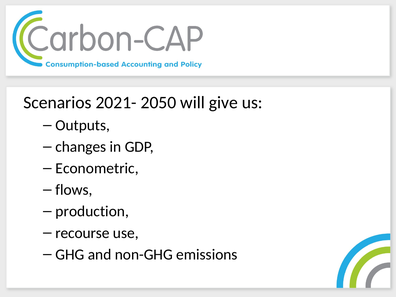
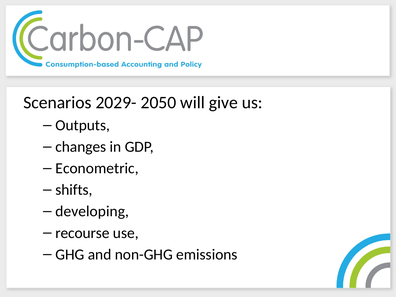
2021-: 2021- -> 2029- (116, 103)
flows: flows -> shifts (74, 190)
production: production -> developing (92, 211)
